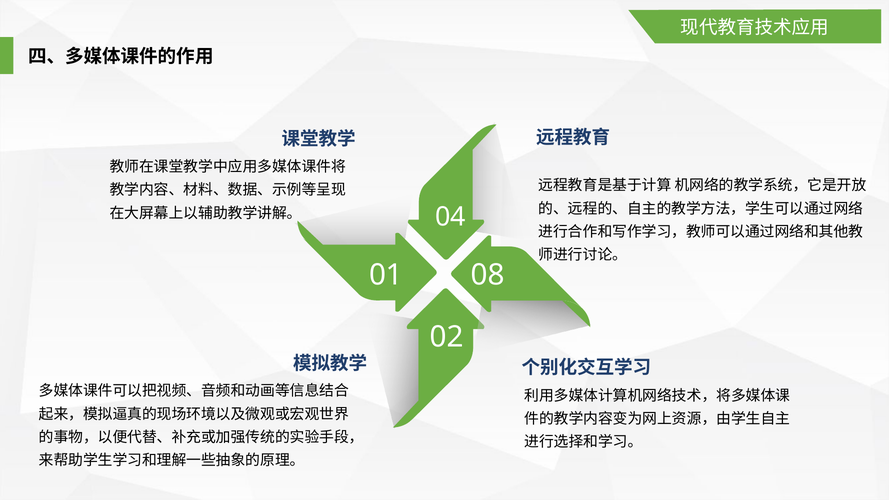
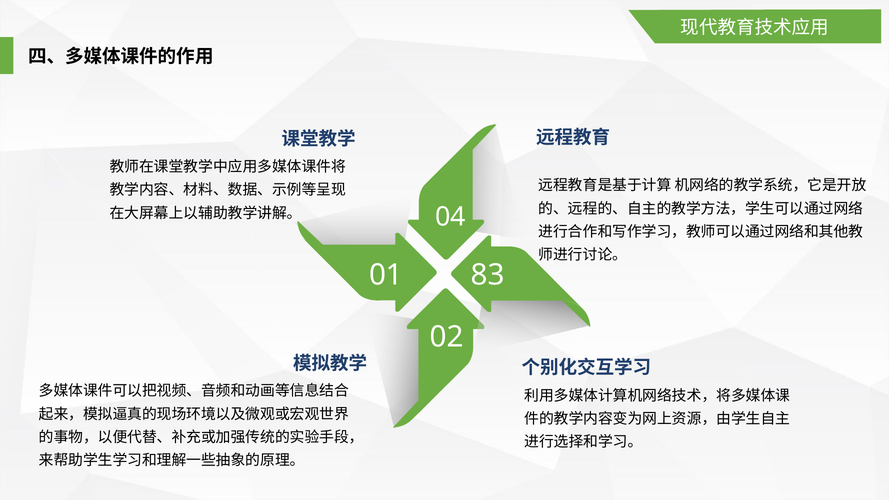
08: 08 -> 83 (488, 275)
